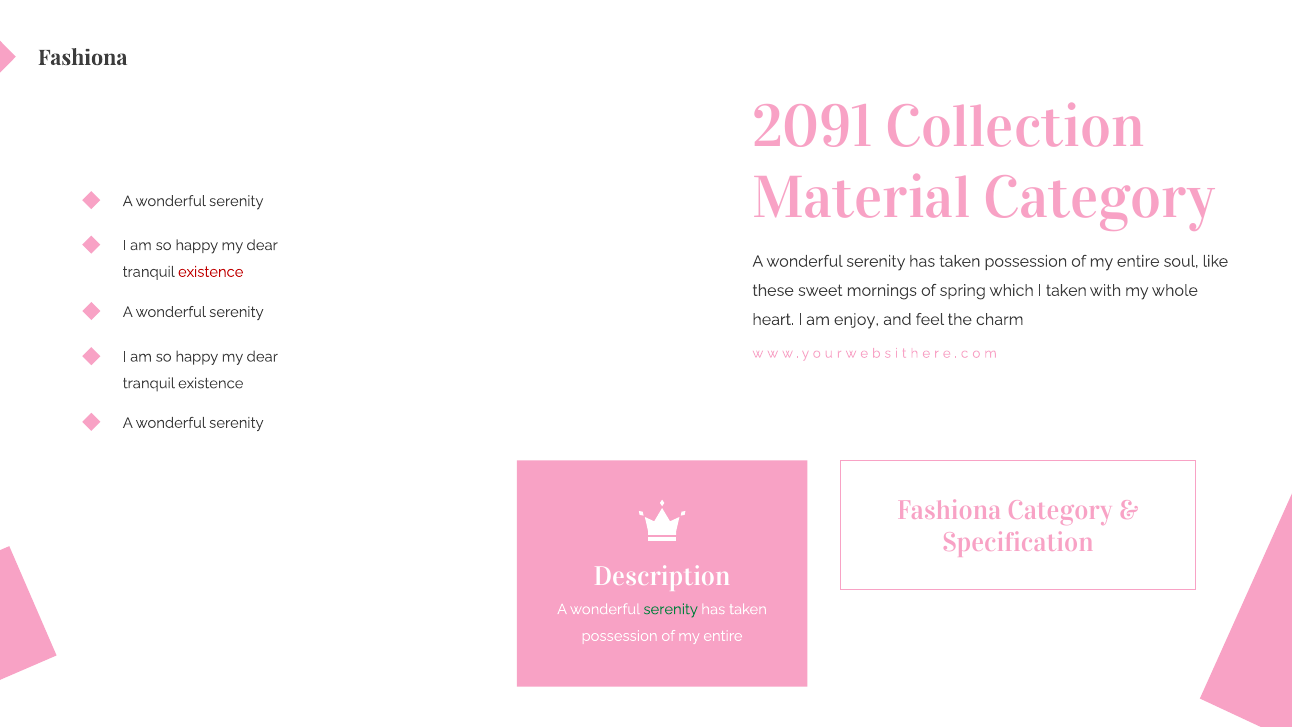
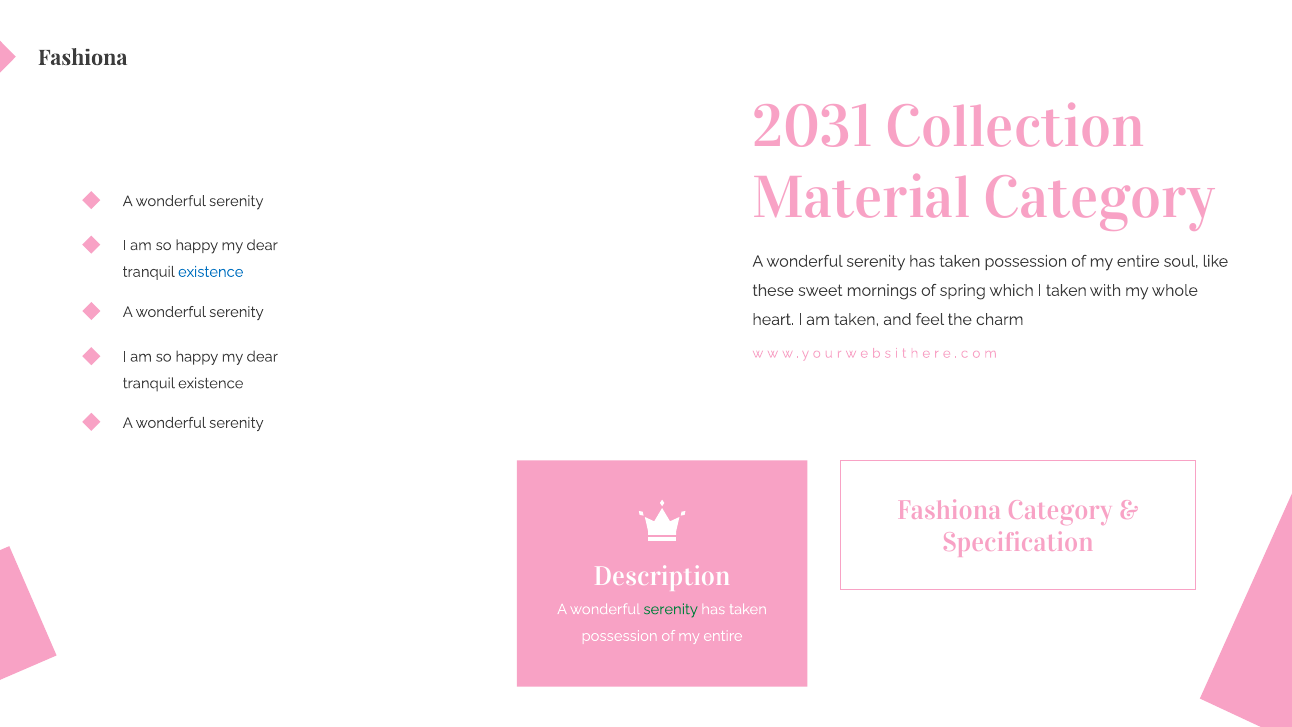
2091: 2091 -> 2031 (813, 127)
existence colour: red -> blue (211, 272)
am enjoy: enjoy -> taken (857, 319)
